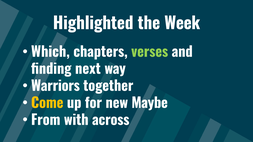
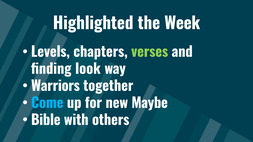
Which: Which -> Levels (50, 52)
next: next -> look (88, 69)
Come colour: yellow -> light blue (47, 103)
From: From -> Bible (46, 121)
across: across -> others (111, 121)
